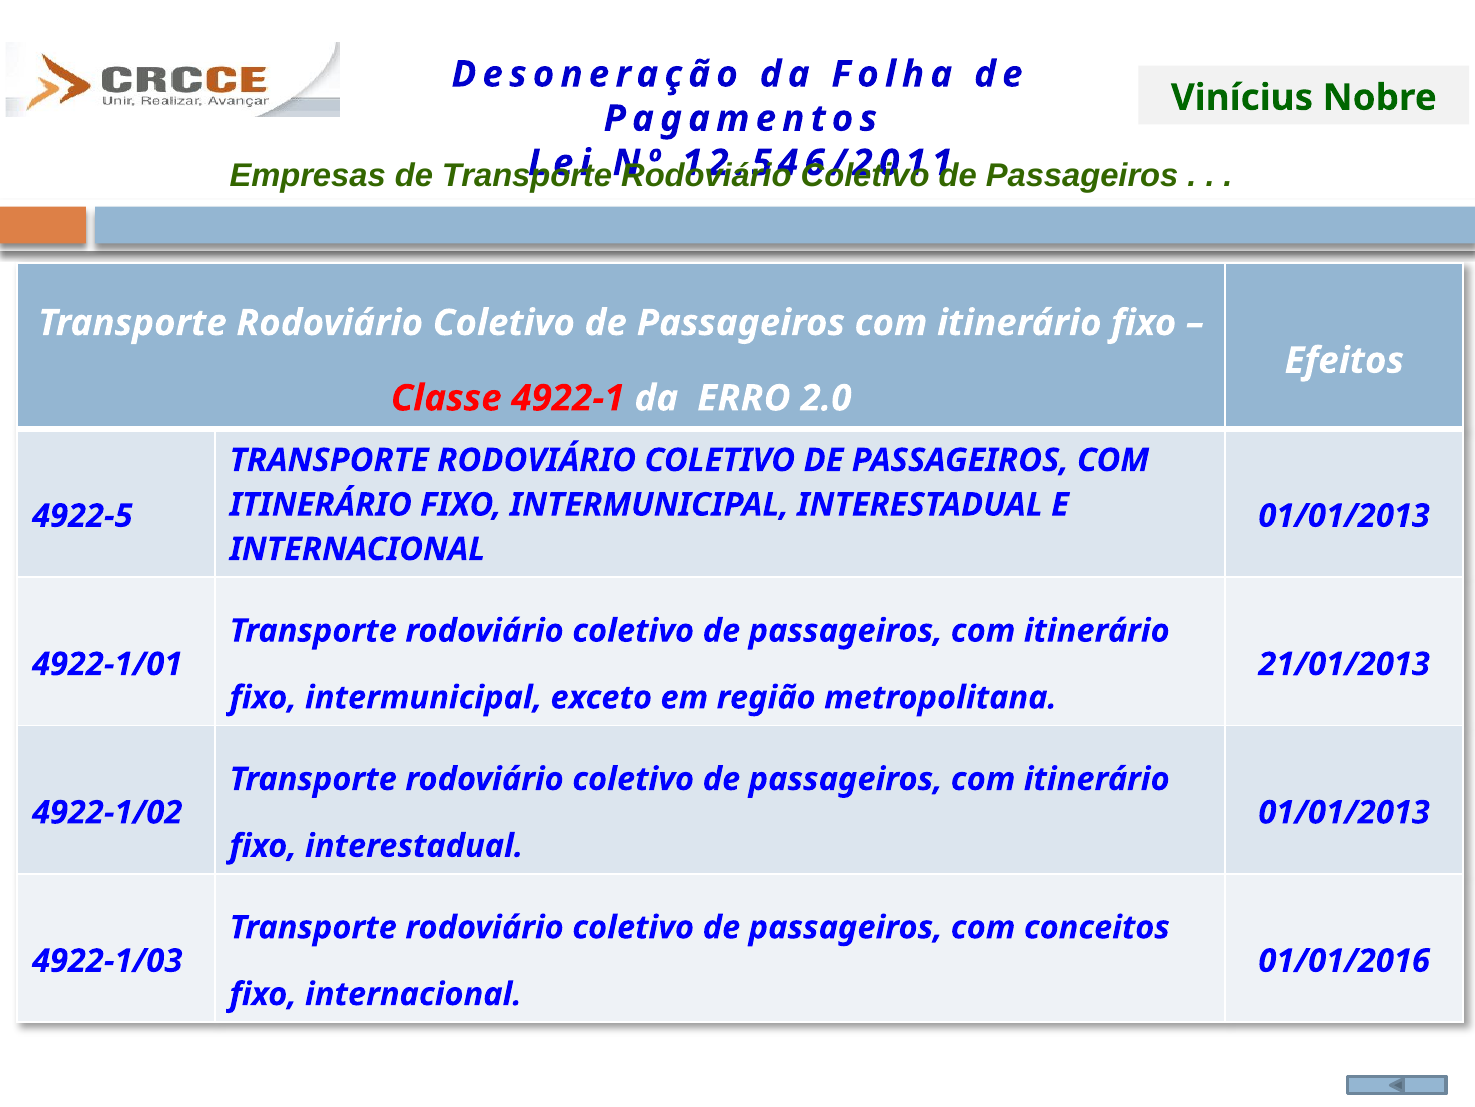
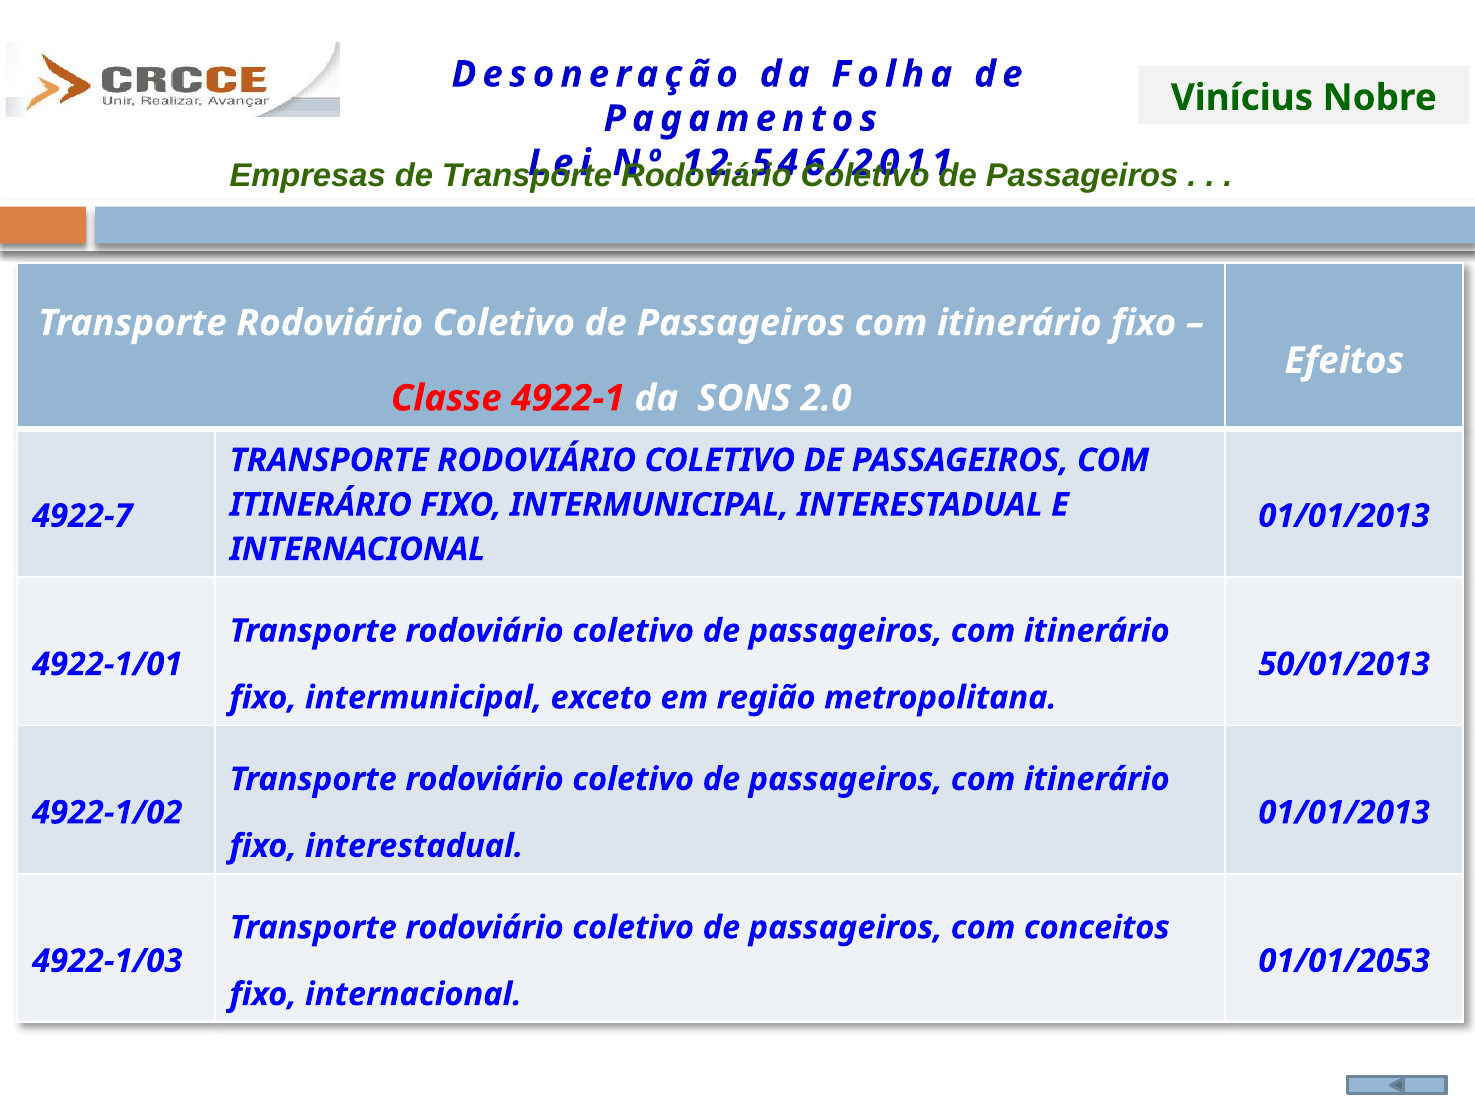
ERRO: ERRO -> SONS (744, 398)
4922-5: 4922-5 -> 4922-7 (82, 516)
21/01/2013: 21/01/2013 -> 50/01/2013 (1344, 664)
01/01/2016: 01/01/2016 -> 01/01/2053 (1344, 960)
